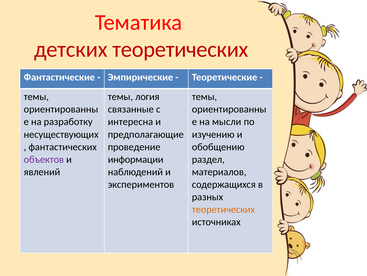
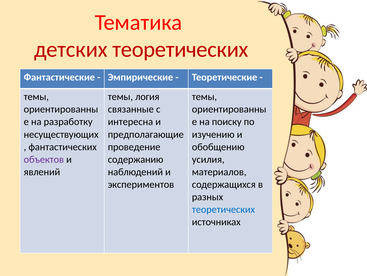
мысли: мысли -> поиску (227, 122)
информации: информации -> содержанию (136, 159)
раздел: раздел -> усилия (208, 159)
теоретических colour: orange -> blue (223, 209)
